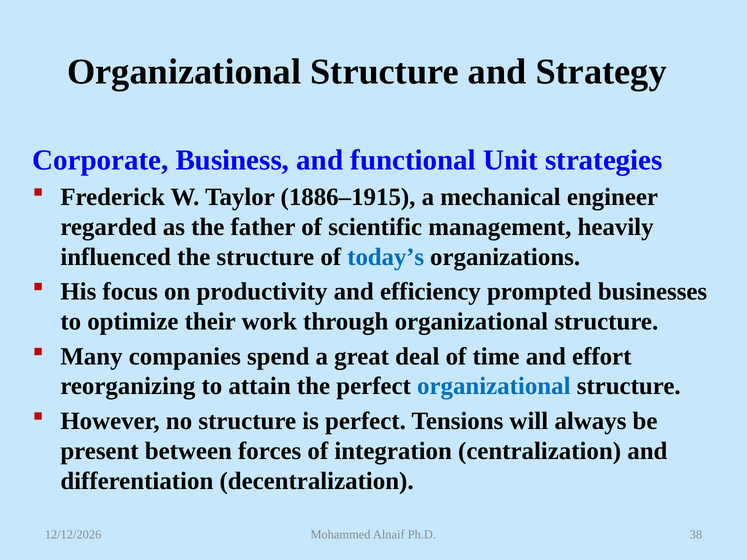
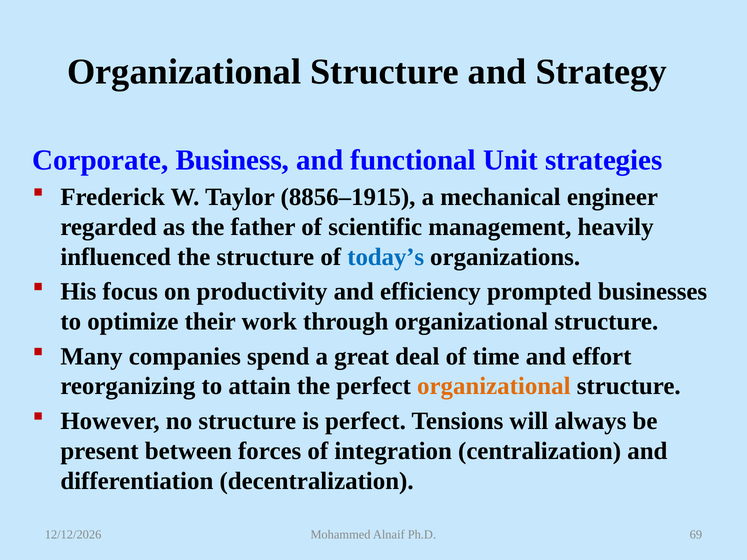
1886–1915: 1886–1915 -> 8856–1915 (348, 197)
organizational colour: blue -> orange (494, 386)
38: 38 -> 69 (696, 535)
